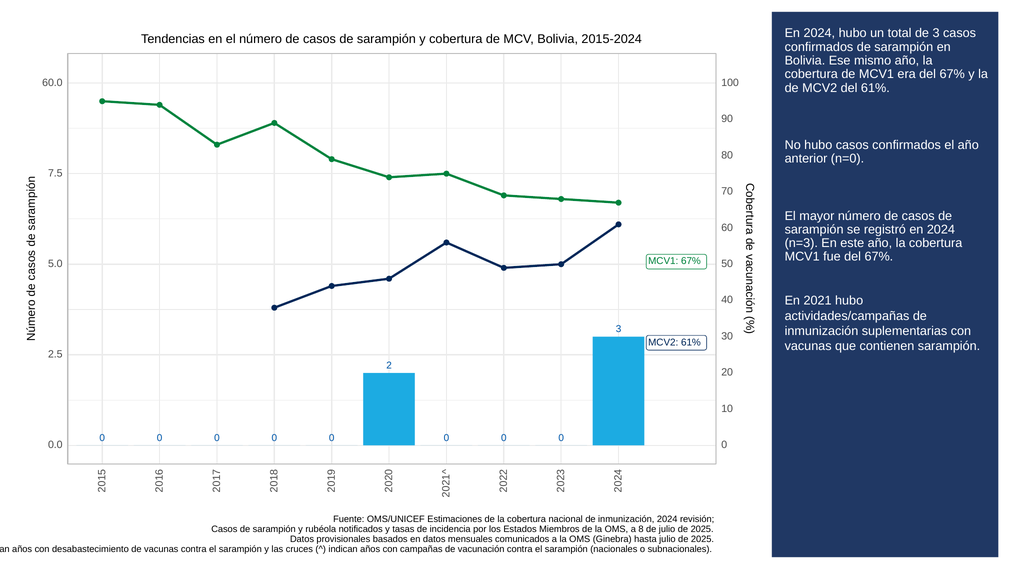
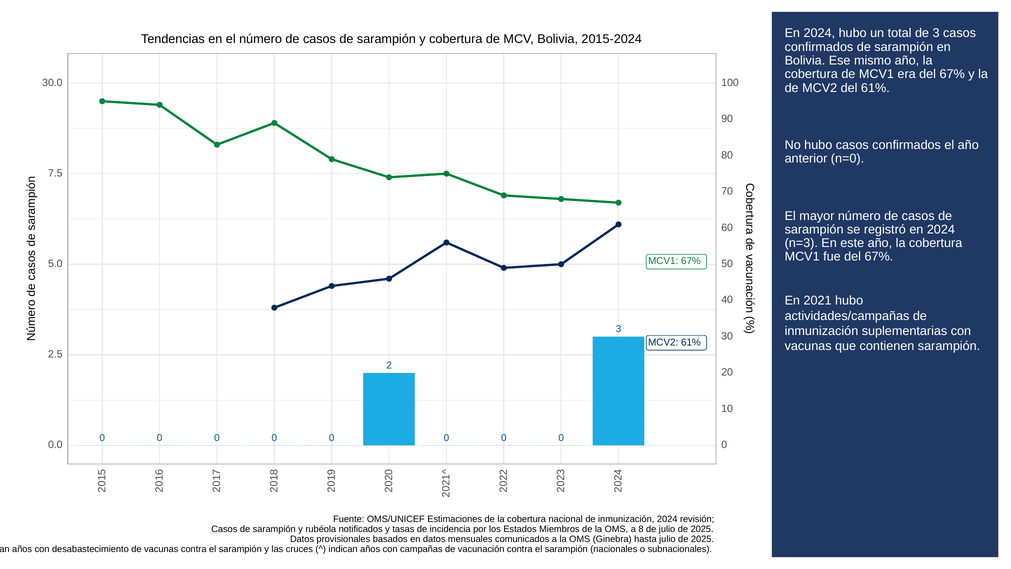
60.0: 60.0 -> 30.0 (52, 83)
